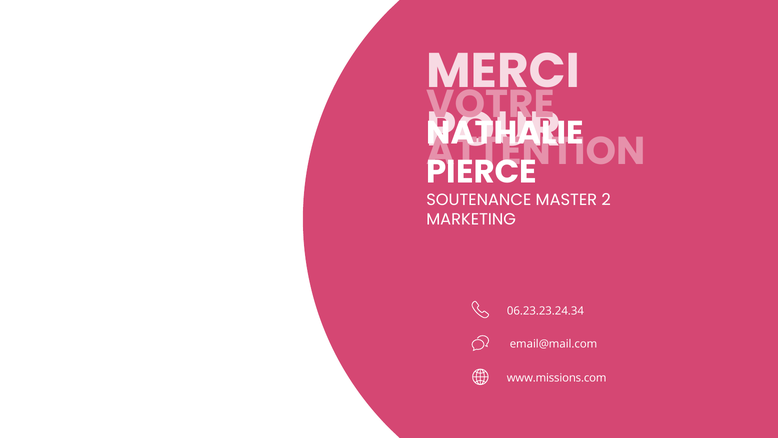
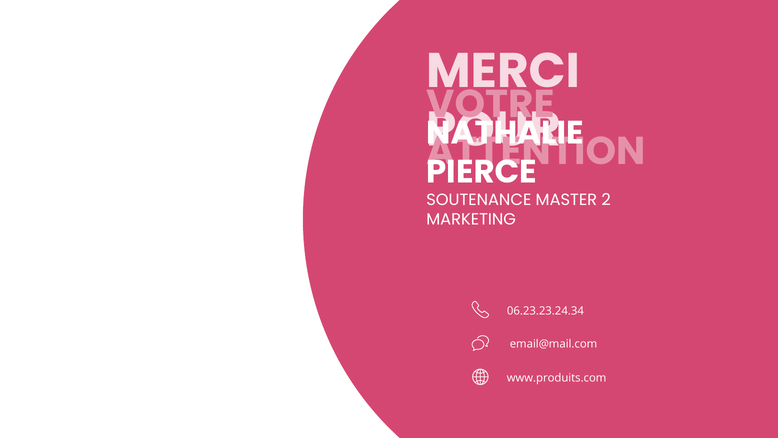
www.missions.com: www.missions.com -> www.produits.com (557, 378)
